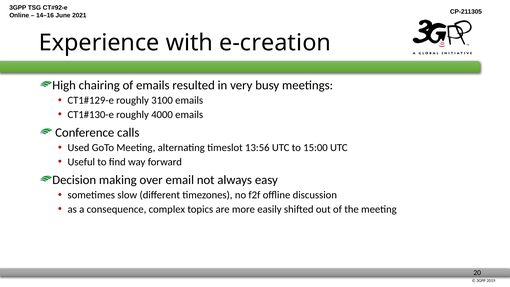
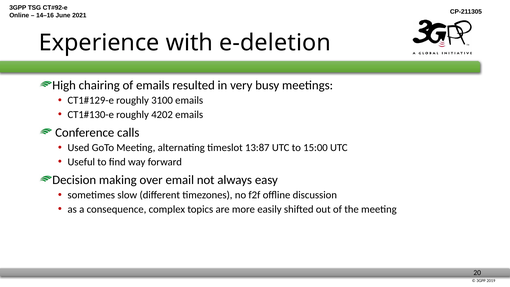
e-creation: e-creation -> e-deletion (275, 43)
4000: 4000 -> 4202 (162, 114)
13:56: 13:56 -> 13:87 (257, 148)
